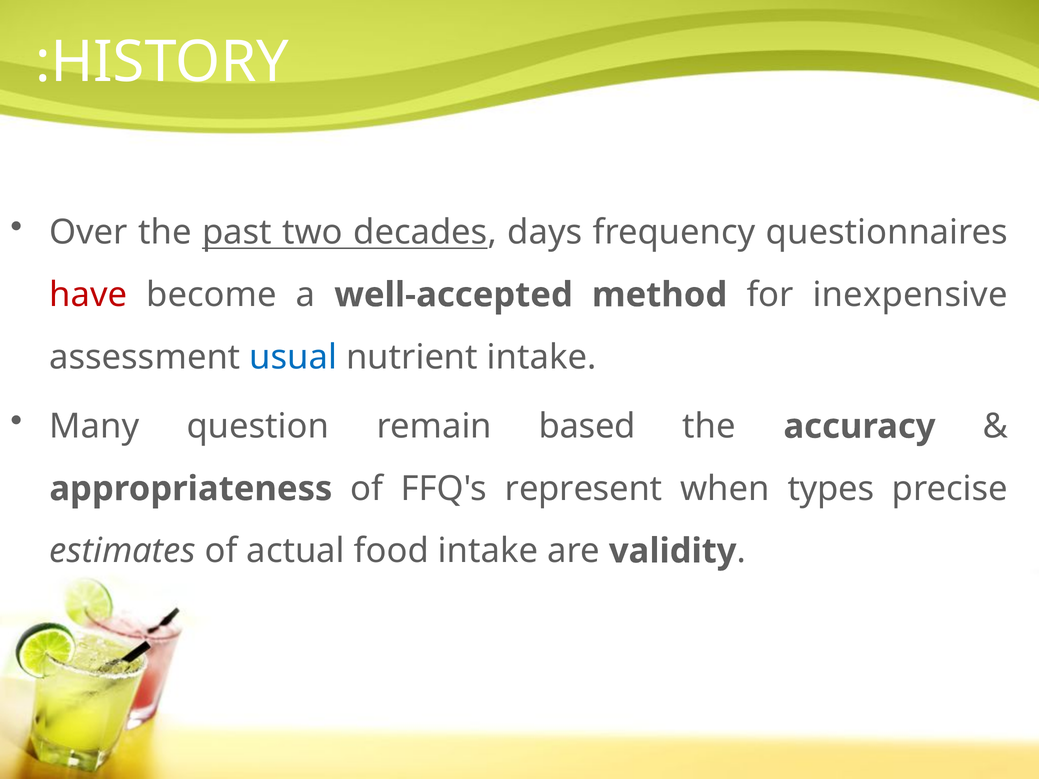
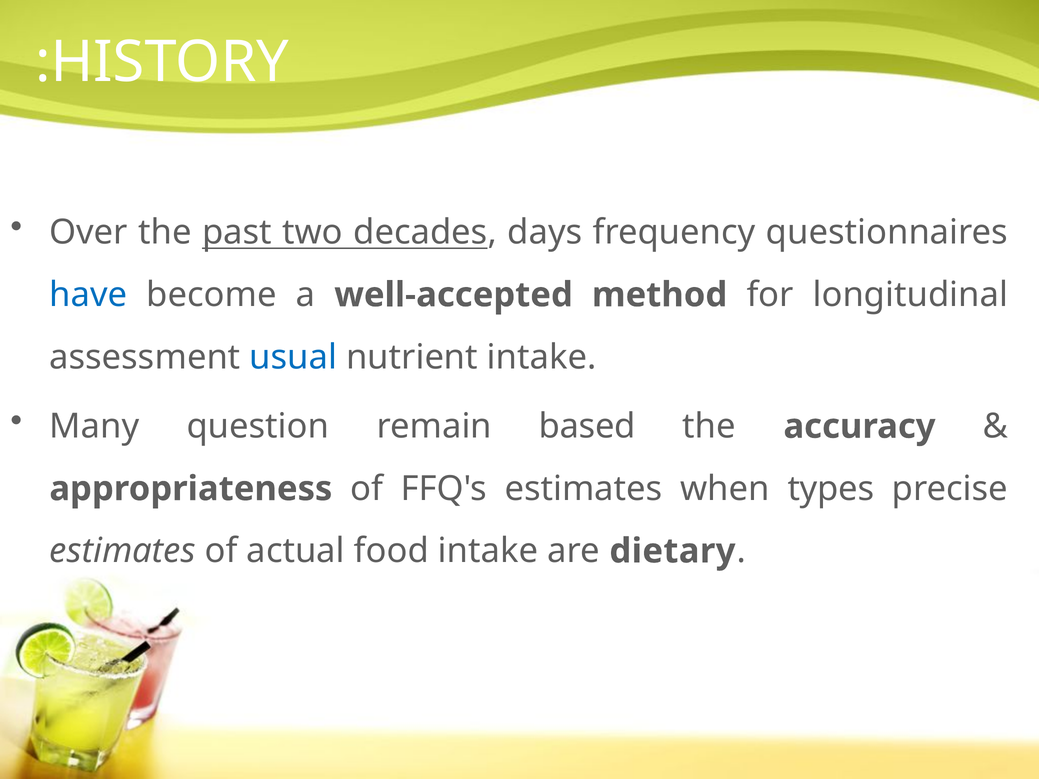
have colour: red -> blue (88, 295)
inexpensive: inexpensive -> longitudinal (910, 295)
FFQ's represent: represent -> estimates (584, 489)
validity: validity -> dietary (672, 551)
